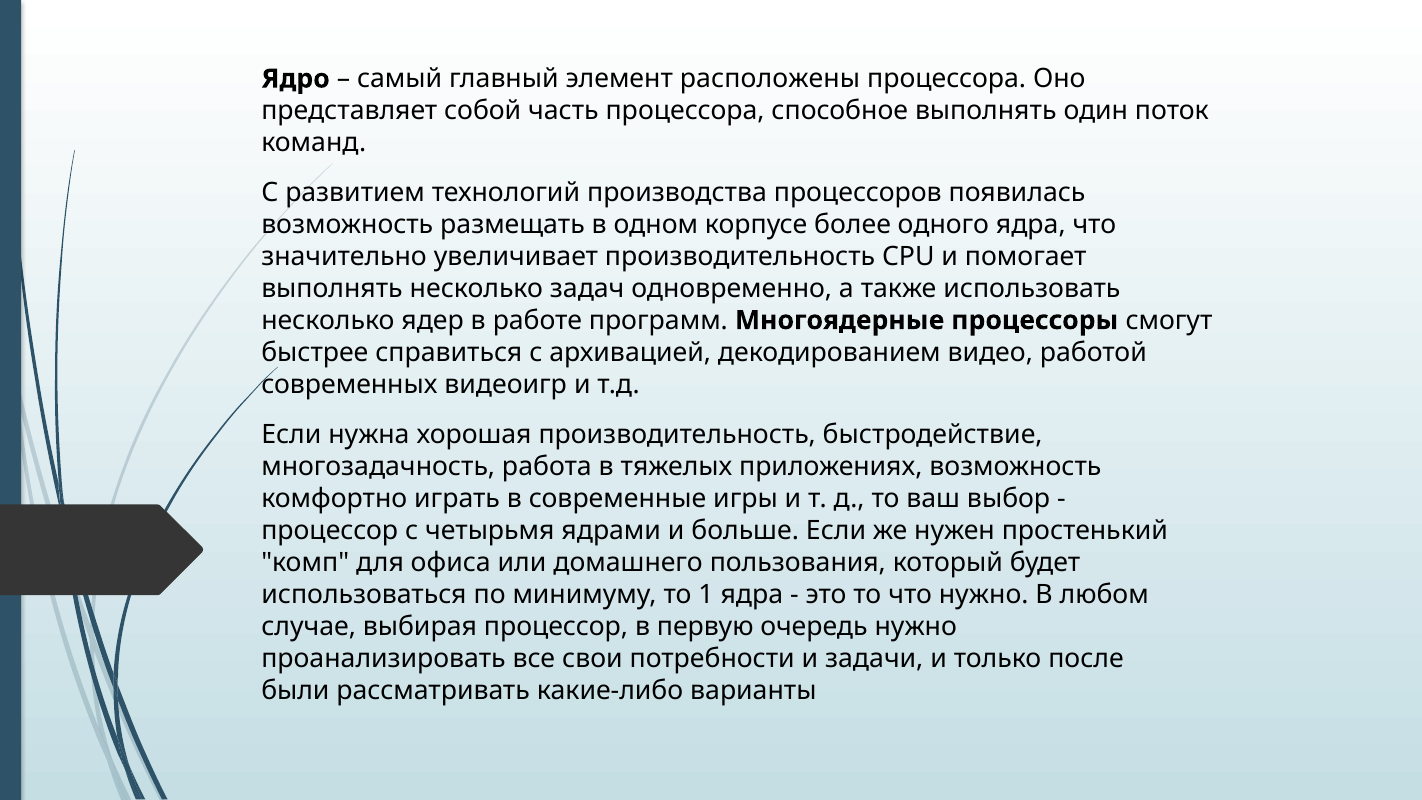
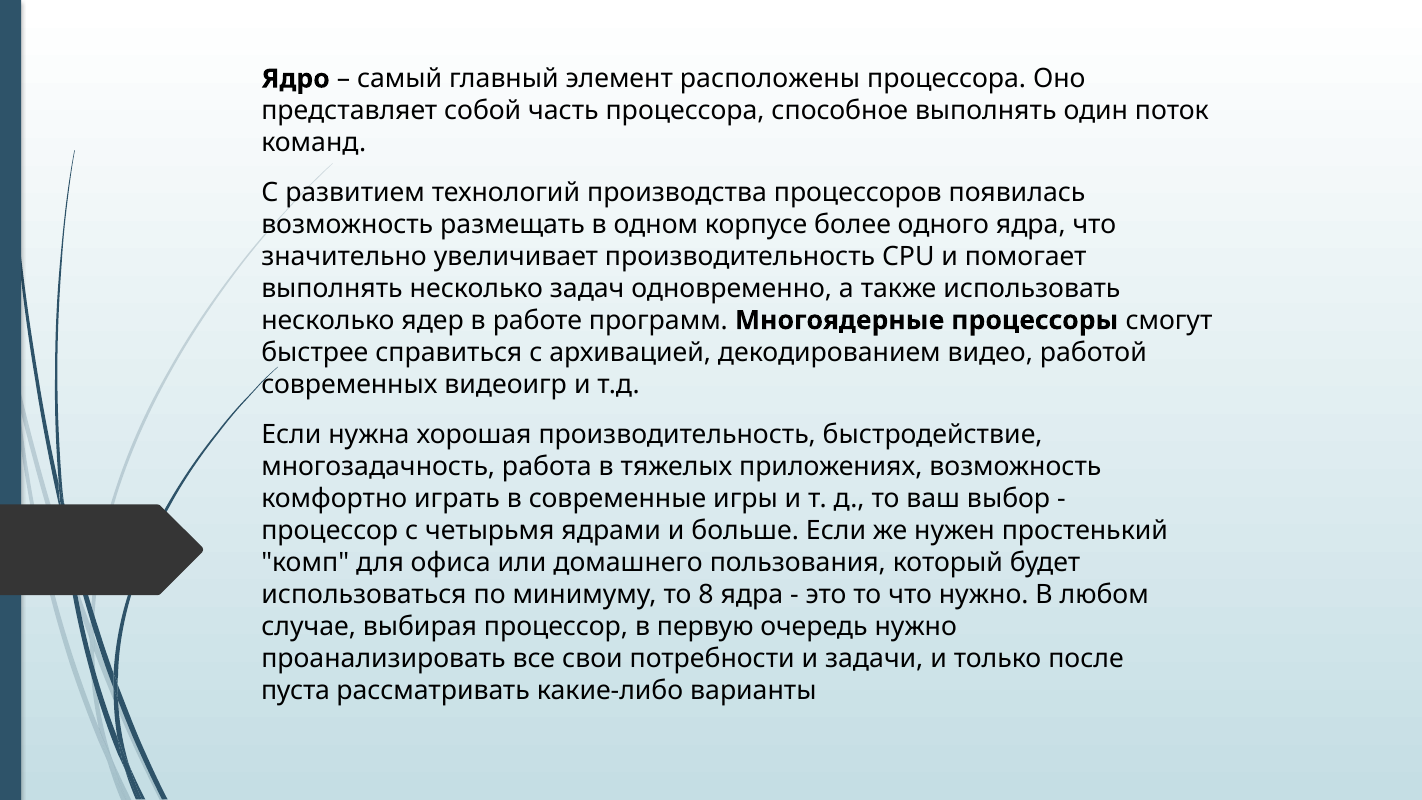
1: 1 -> 8 (706, 595)
были: были -> пуста (296, 691)
